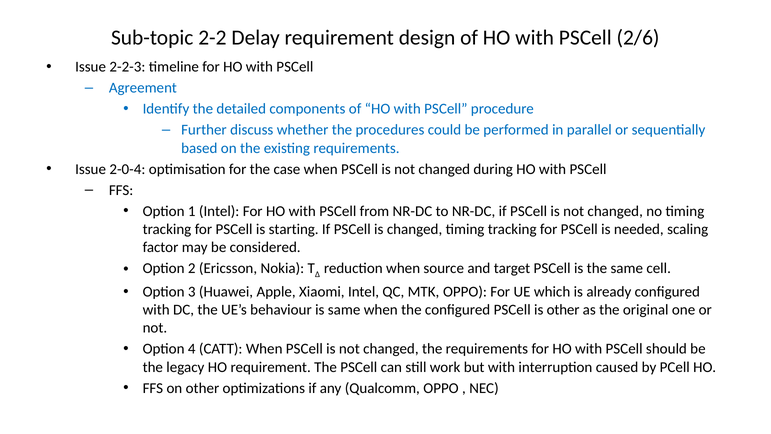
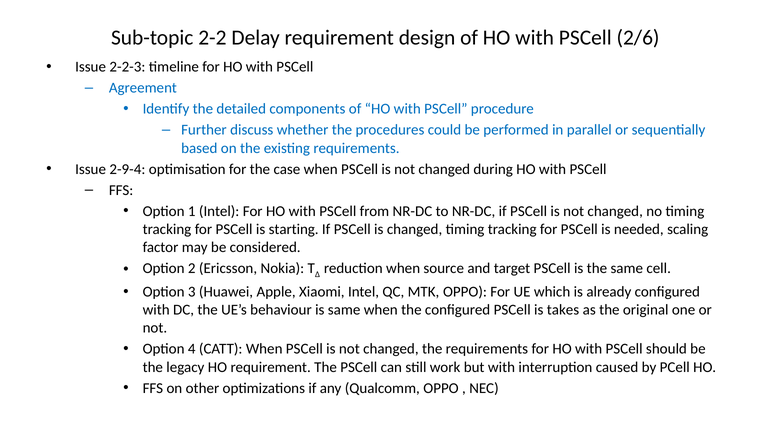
2-0-4: 2-0-4 -> 2-9-4 (127, 169)
is other: other -> takes (563, 310)
